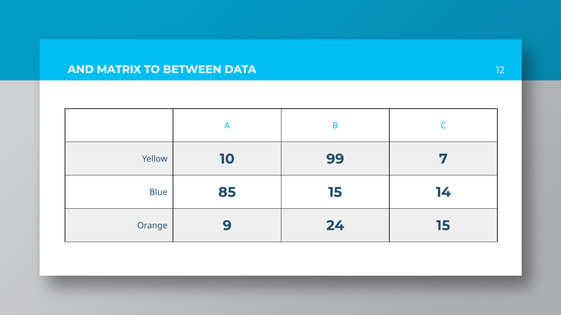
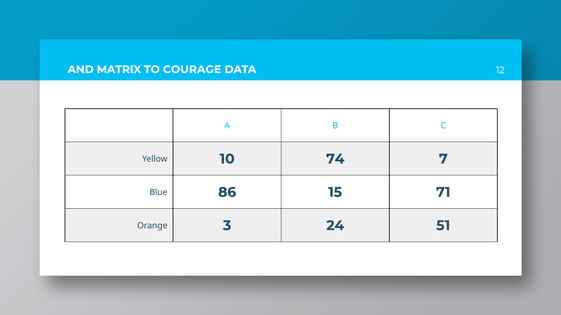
BETWEEN: BETWEEN -> COURAGE (192, 70)
99: 99 -> 74 (335, 159)
85: 85 -> 86 (227, 193)
14: 14 -> 71 (443, 193)
9: 9 -> 3 (227, 226)
24 15: 15 -> 51 (443, 226)
